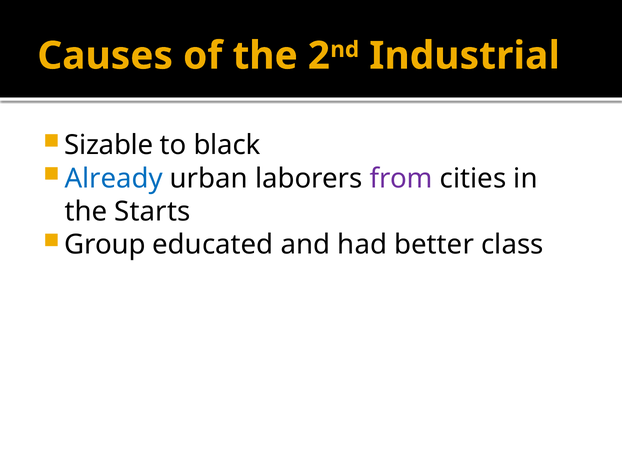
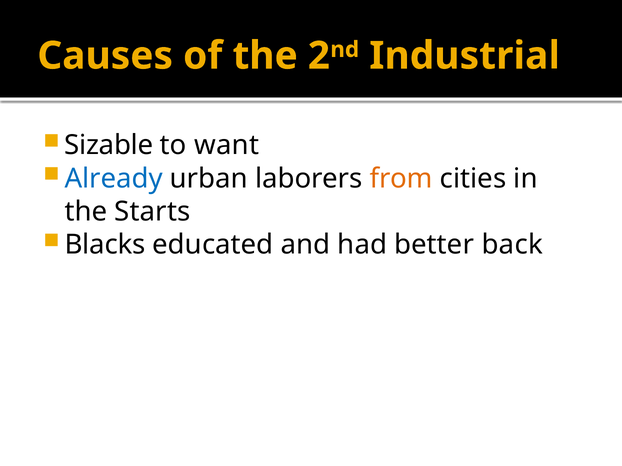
black: black -> want (227, 145)
from colour: purple -> orange (401, 179)
Group: Group -> Blacks (105, 245)
class: class -> back (512, 245)
